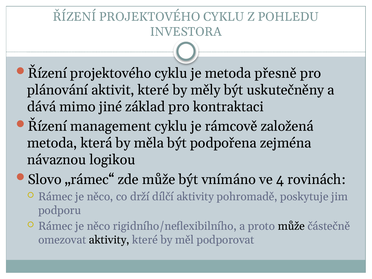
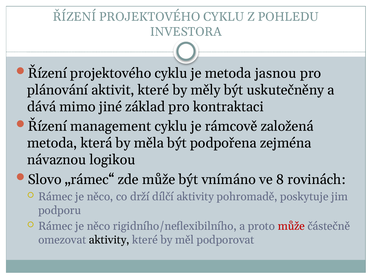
přesně: přesně -> jasnou (276, 73)
4: 4 -> 8 (280, 179)
může colour: black -> red (291, 226)
